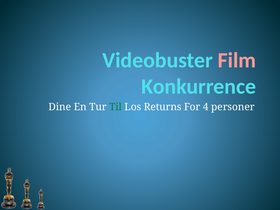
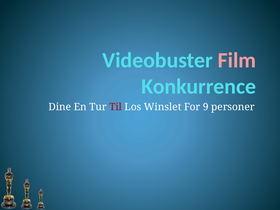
Til colour: green -> red (116, 107)
Returns: Returns -> Winslet (163, 107)
4: 4 -> 9 (206, 107)
